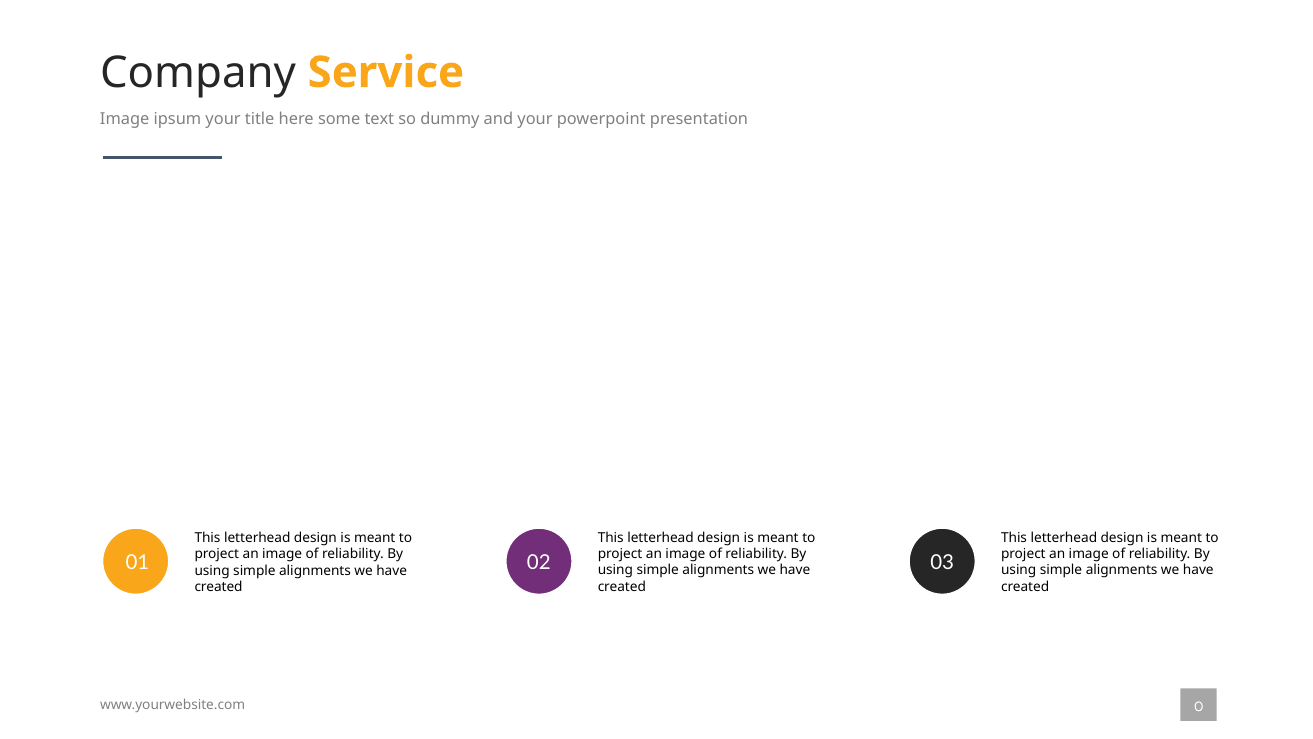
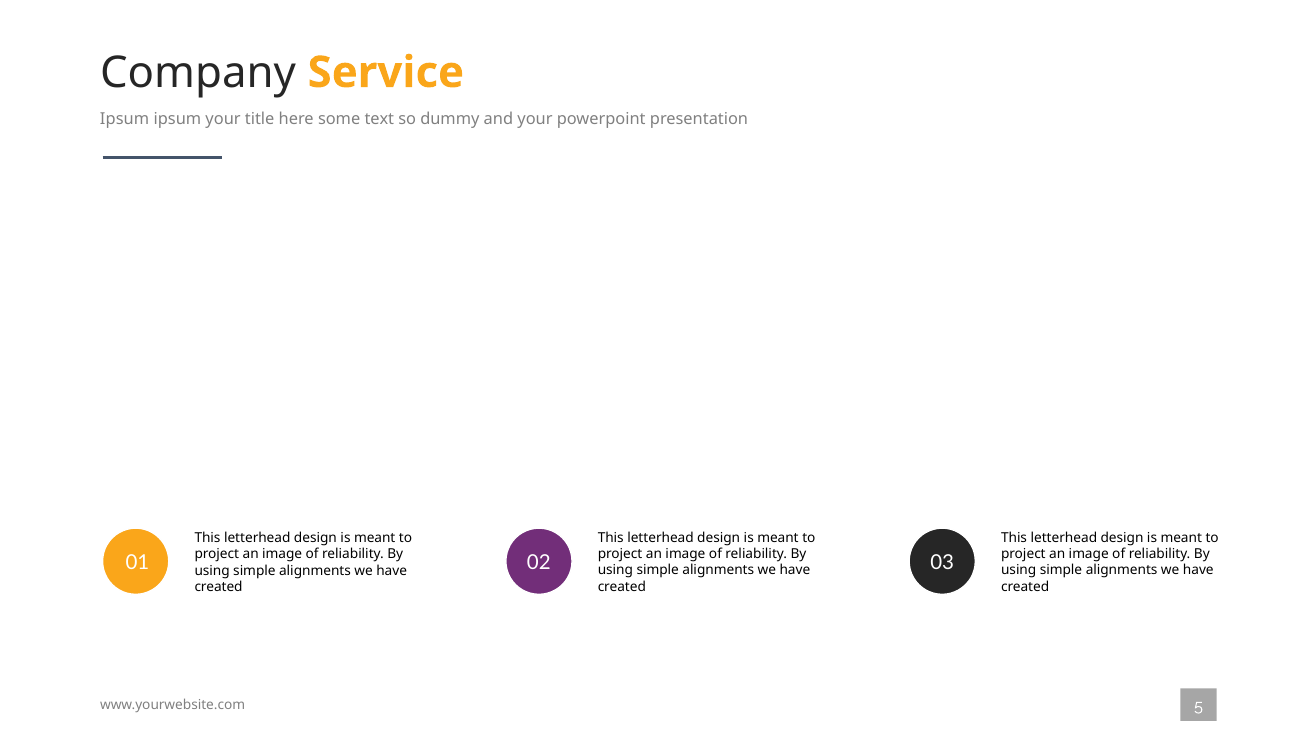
Image: Image -> Ipsum (125, 119)
0: 0 -> 5 (1199, 705)
